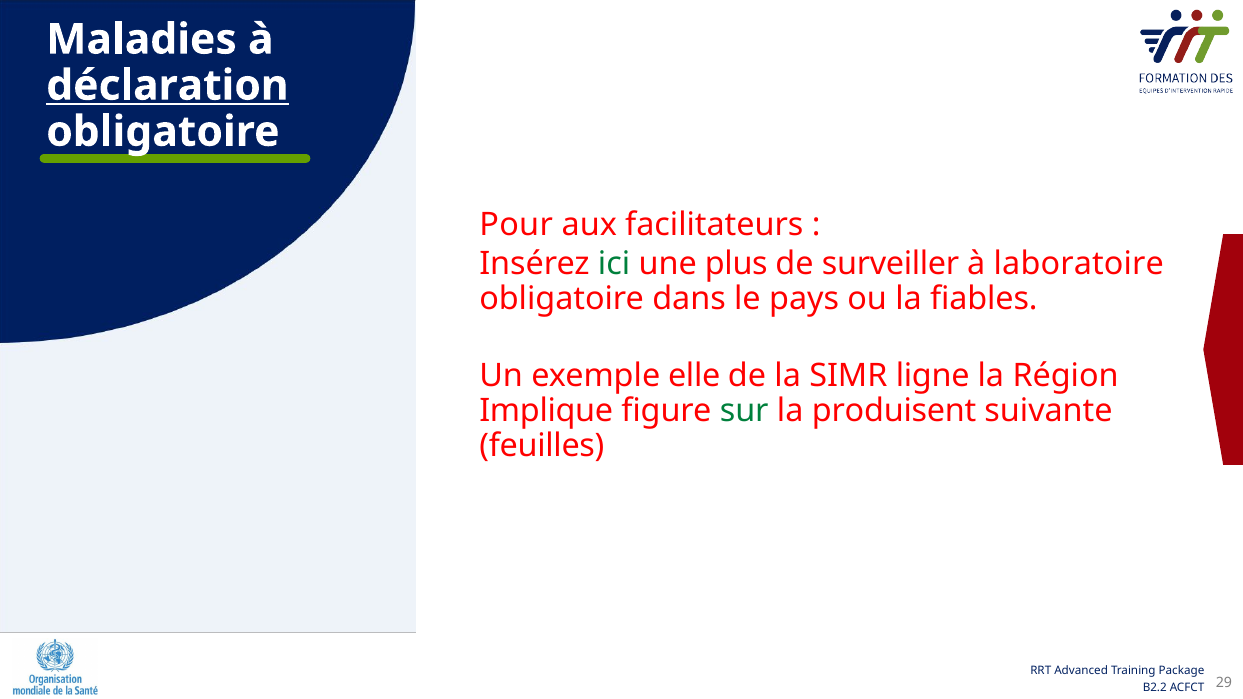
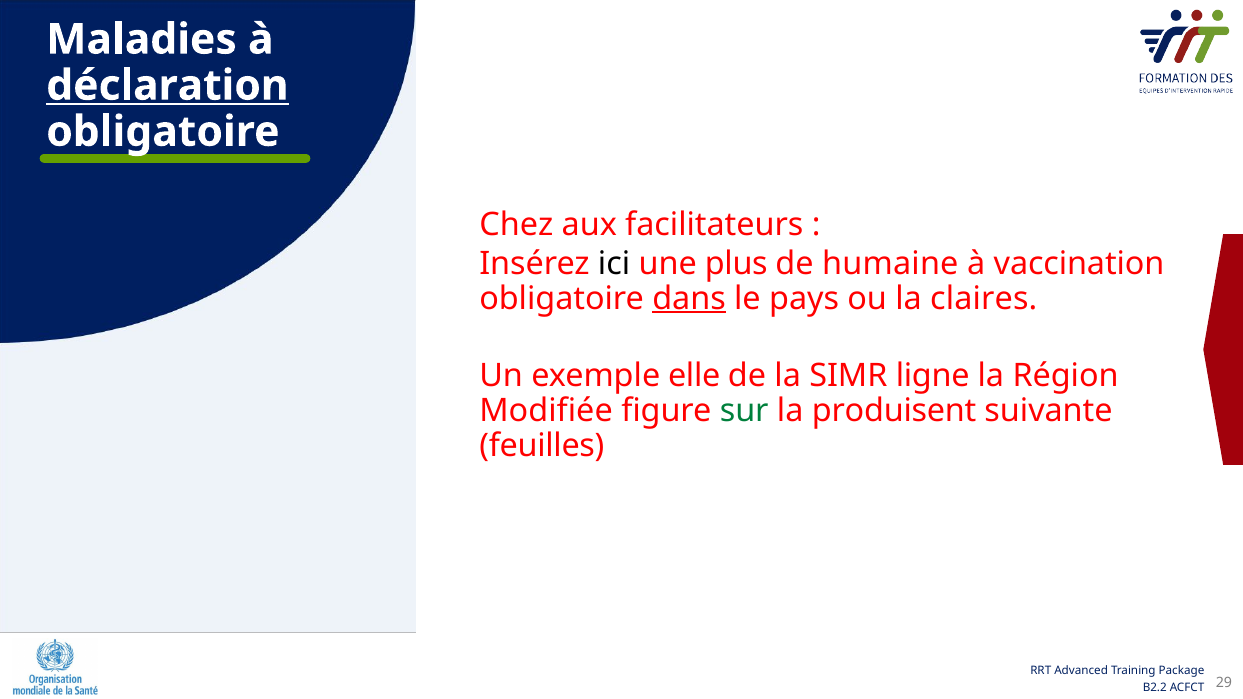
Pour: Pour -> Chez (516, 225)
ici colour: green -> black (614, 263)
surveiller: surveiller -> humaine (890, 263)
laboratoire: laboratoire -> vaccination (1079, 263)
dans underline: none -> present (689, 298)
fiables: fiables -> claires (984, 298)
Implique: Implique -> Modifiée (546, 411)
